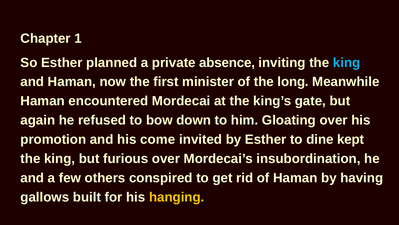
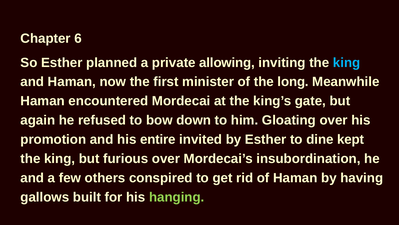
1: 1 -> 6 (78, 38)
absence: absence -> allowing (227, 62)
come: come -> entire (158, 139)
hanging colour: yellow -> light green (177, 197)
